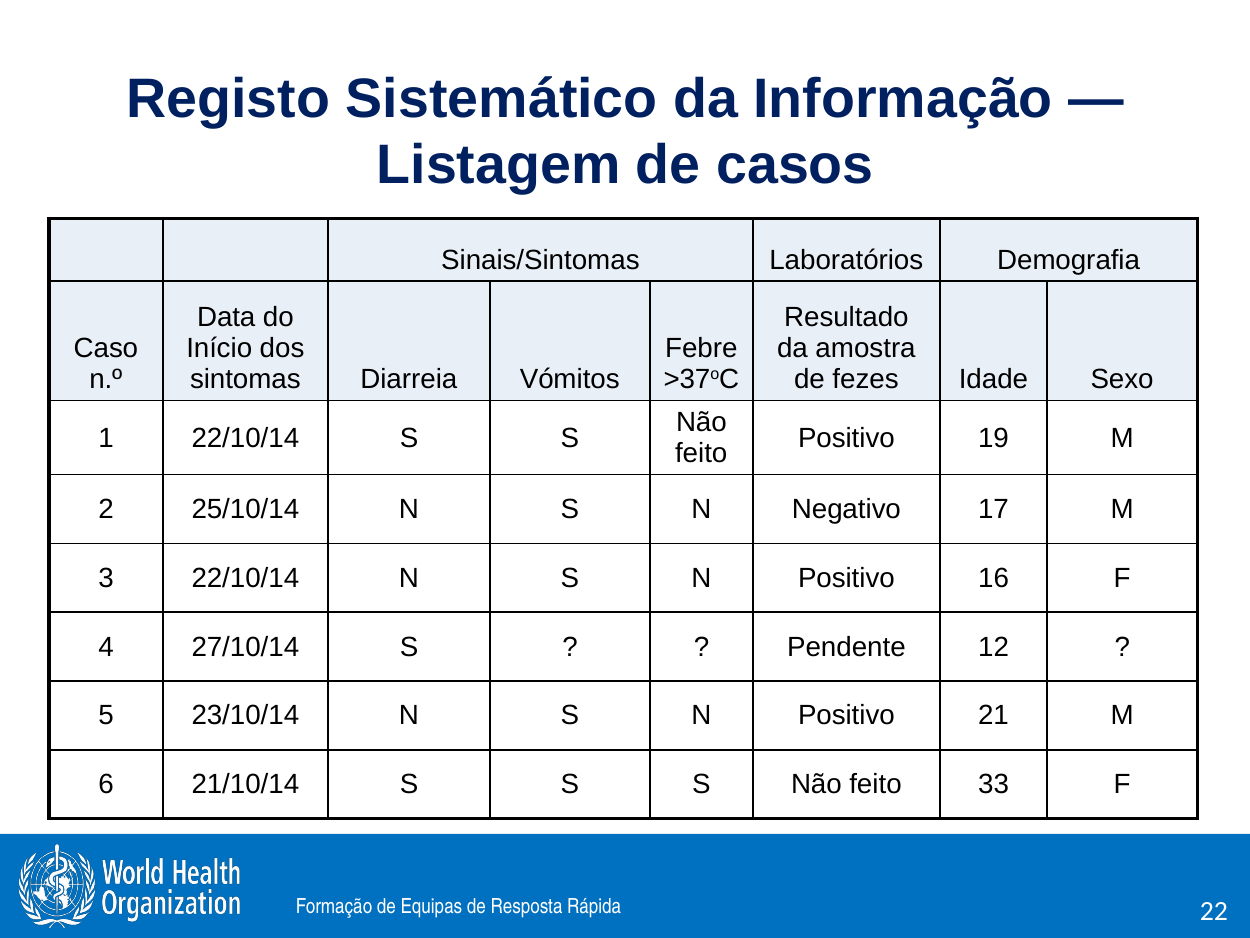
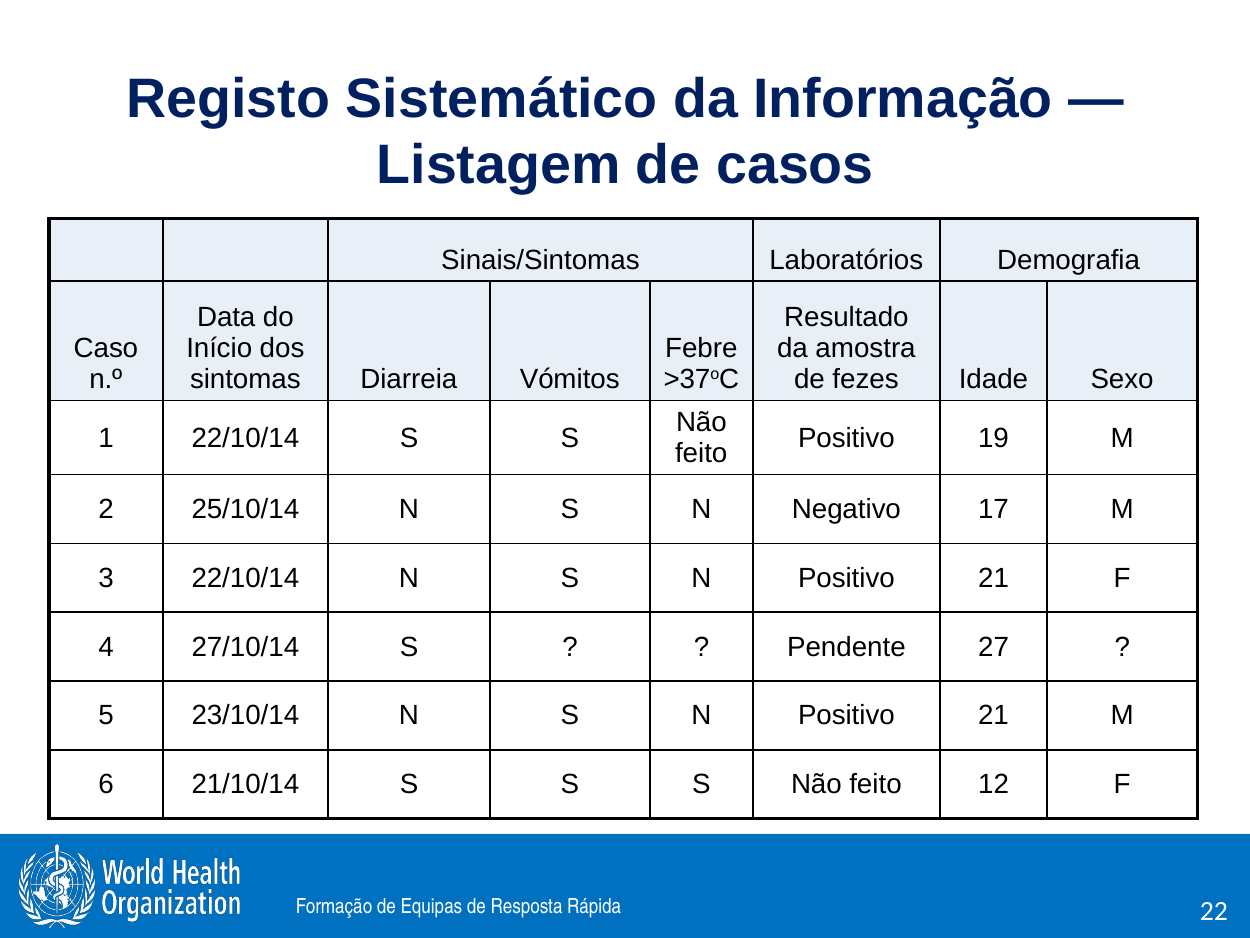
16: 16 -> 21 (994, 578)
12: 12 -> 27 (994, 647)
33: 33 -> 12 (994, 784)
